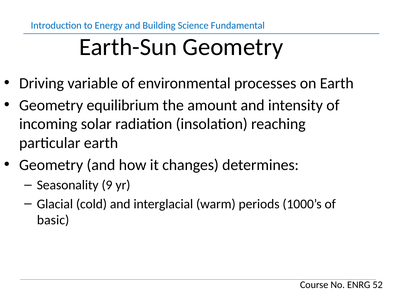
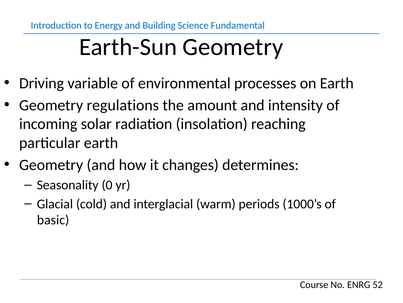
equilibrium: equilibrium -> regulations (123, 105)
9: 9 -> 0 (107, 185)
